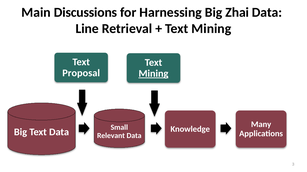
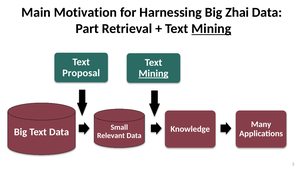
Discussions: Discussions -> Motivation (85, 12)
Line: Line -> Part (87, 29)
Mining underline: none -> present (211, 29)
